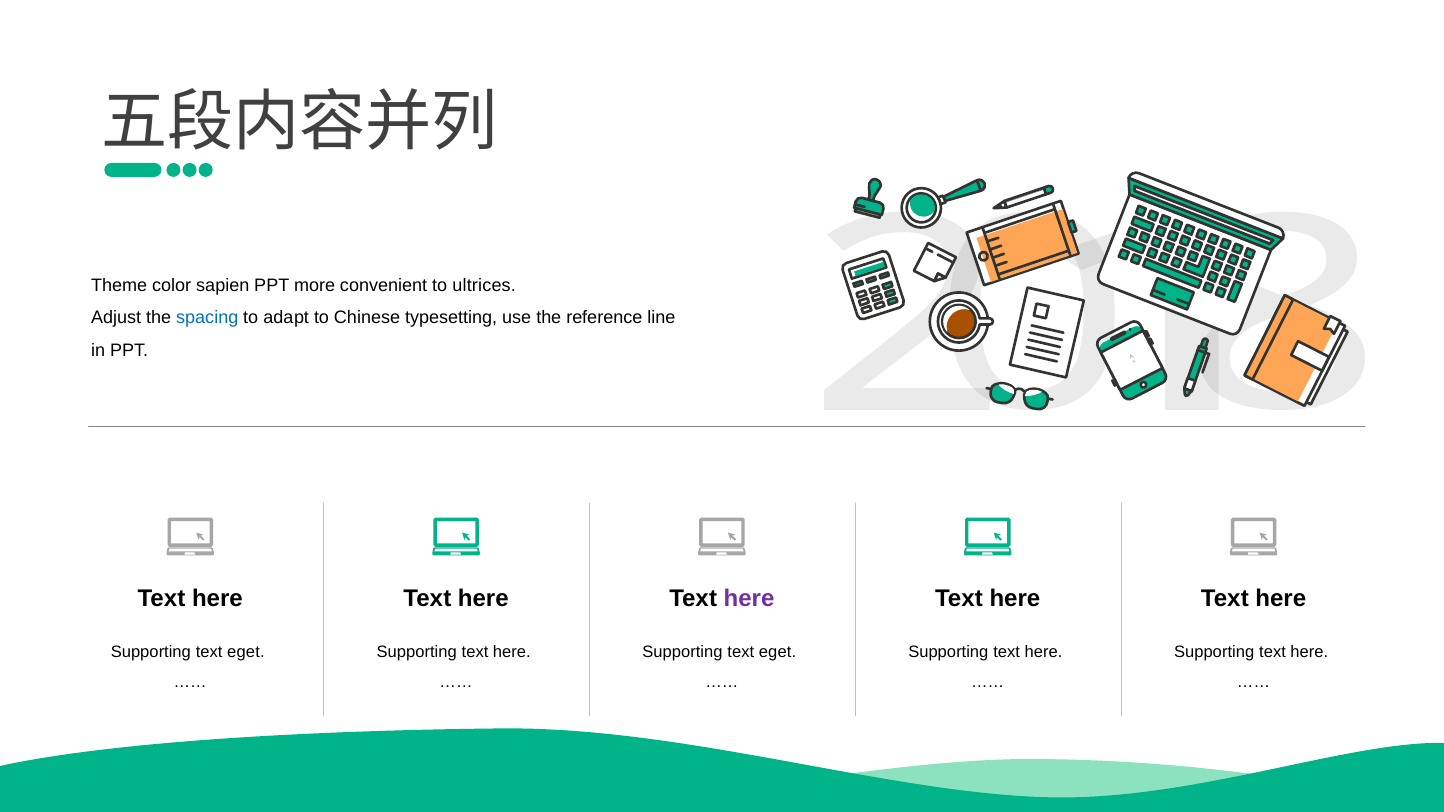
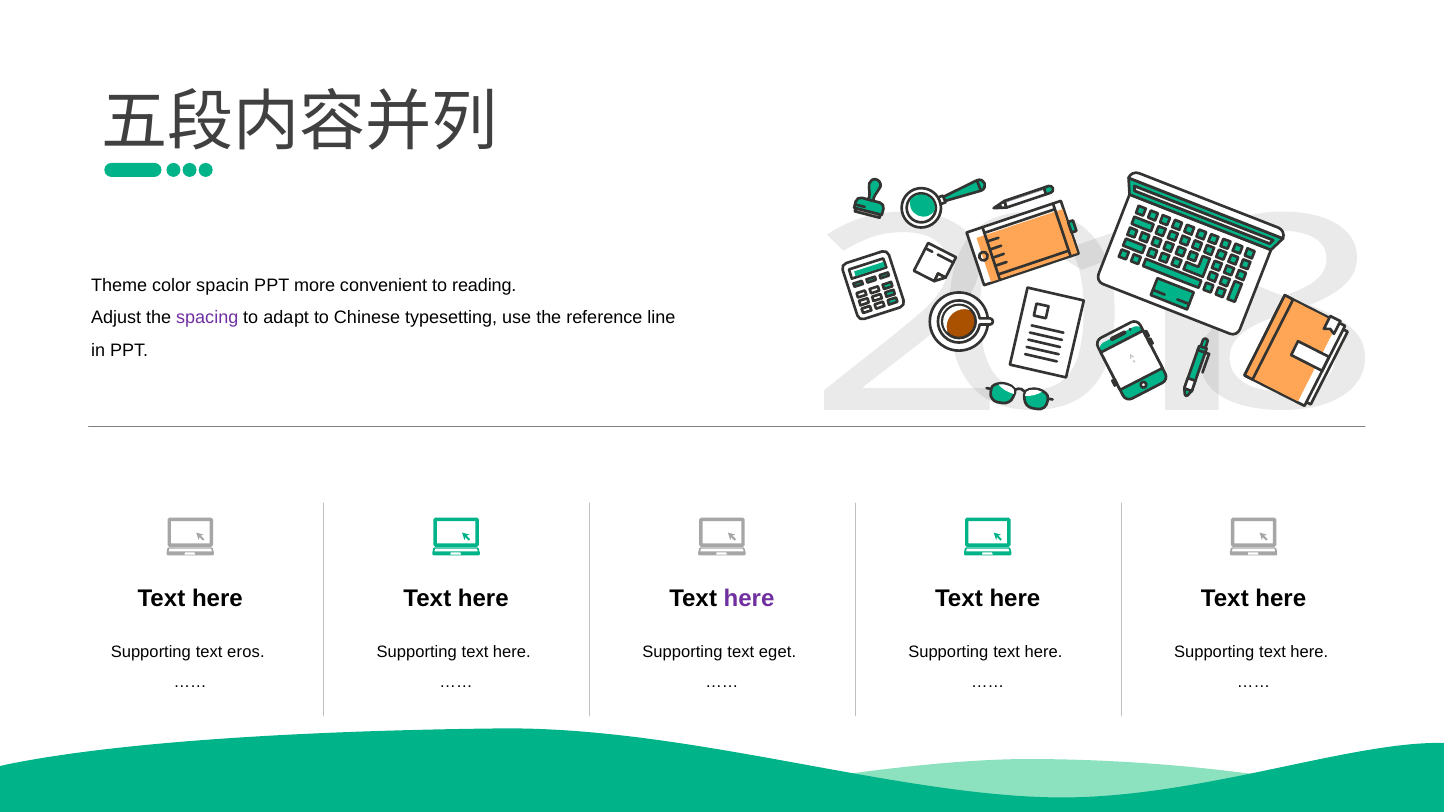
sapien: sapien -> spacin (223, 286)
ultrices: ultrices -> reading (484, 286)
spacing colour: blue -> purple (207, 318)
eget: eget -> eros (246, 652)
